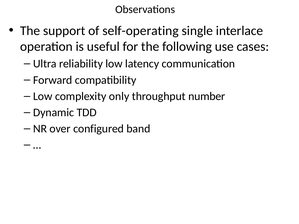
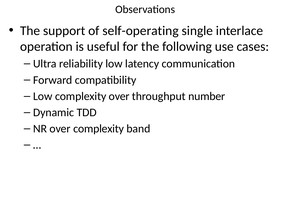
complexity only: only -> over (119, 96)
over configured: configured -> complexity (99, 129)
